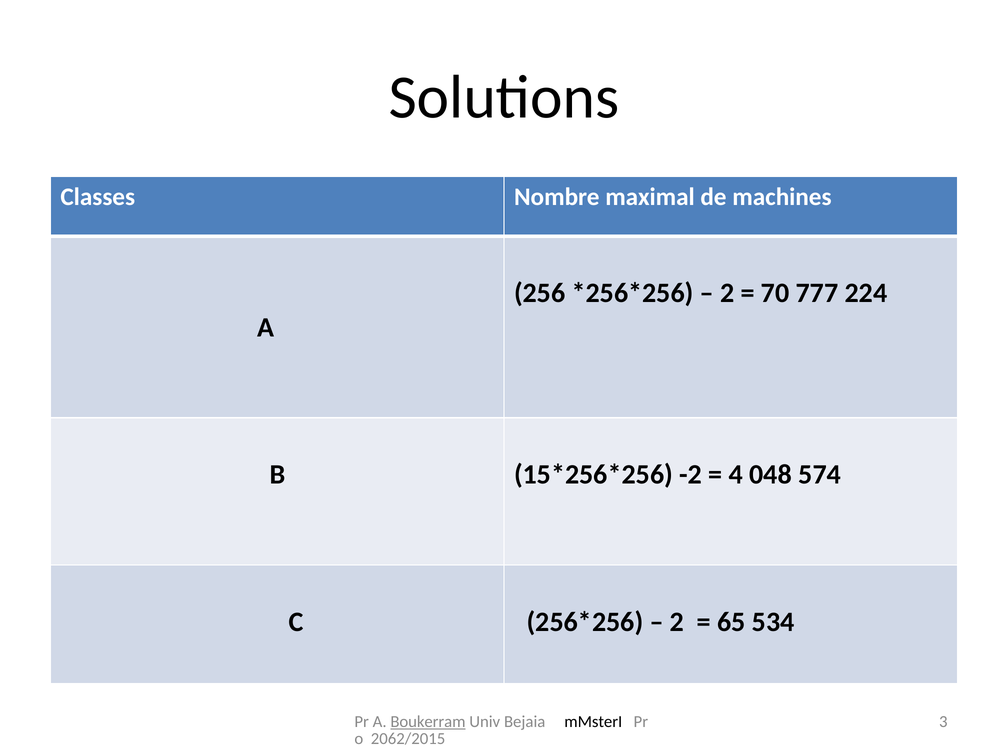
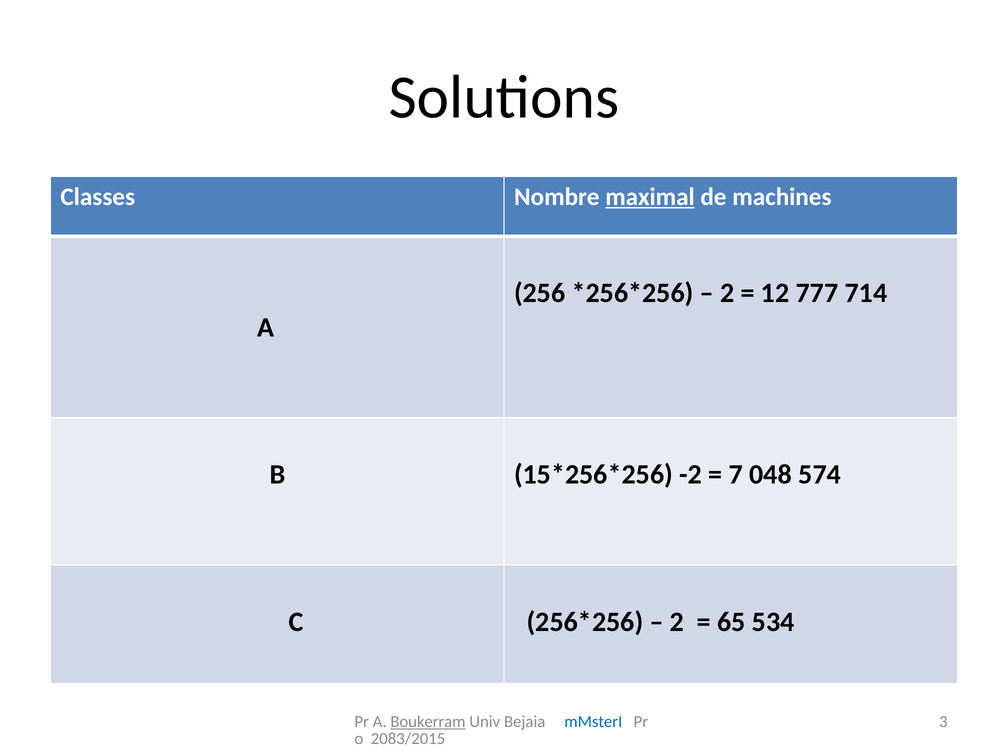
maximal underline: none -> present (650, 197)
70: 70 -> 12 (775, 293)
224: 224 -> 714 (866, 293)
4: 4 -> 7 (736, 475)
mMsterI colour: black -> blue (593, 722)
2062/2015: 2062/2015 -> 2083/2015 (408, 739)
